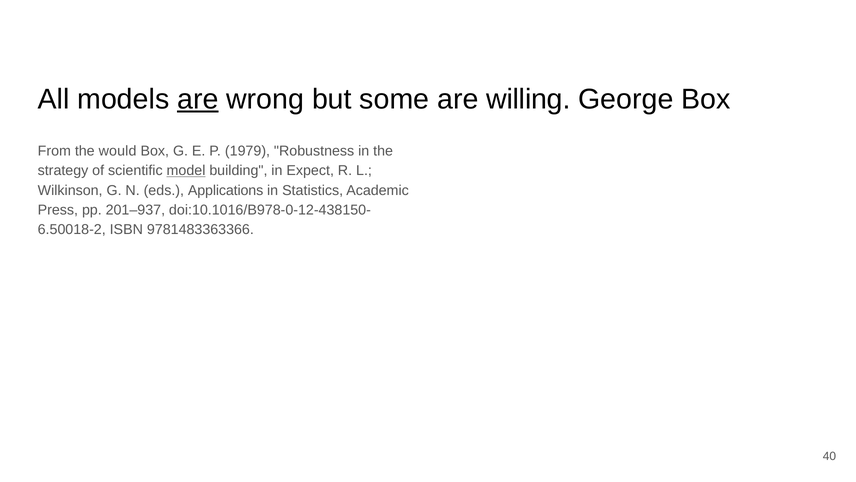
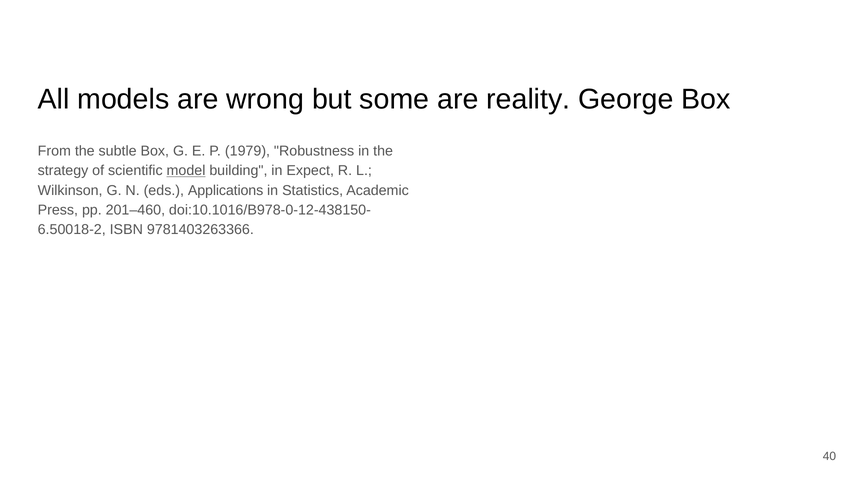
are underline: present -> none (198, 99)
willing: willing -> reality (528, 99)
would: would -> subtle (118, 151)
201–937: 201–937 -> 201–460 (135, 210)
9781483363366: 9781483363366 -> 9781403263366 (200, 229)
